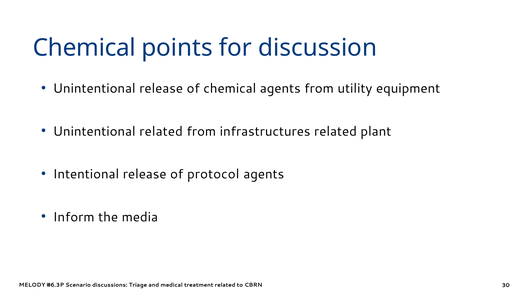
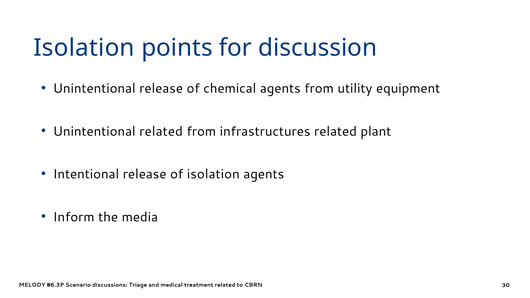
Chemical: Chemical -> Isolation (84, 48)
of protocol: protocol -> isolation (213, 174)
